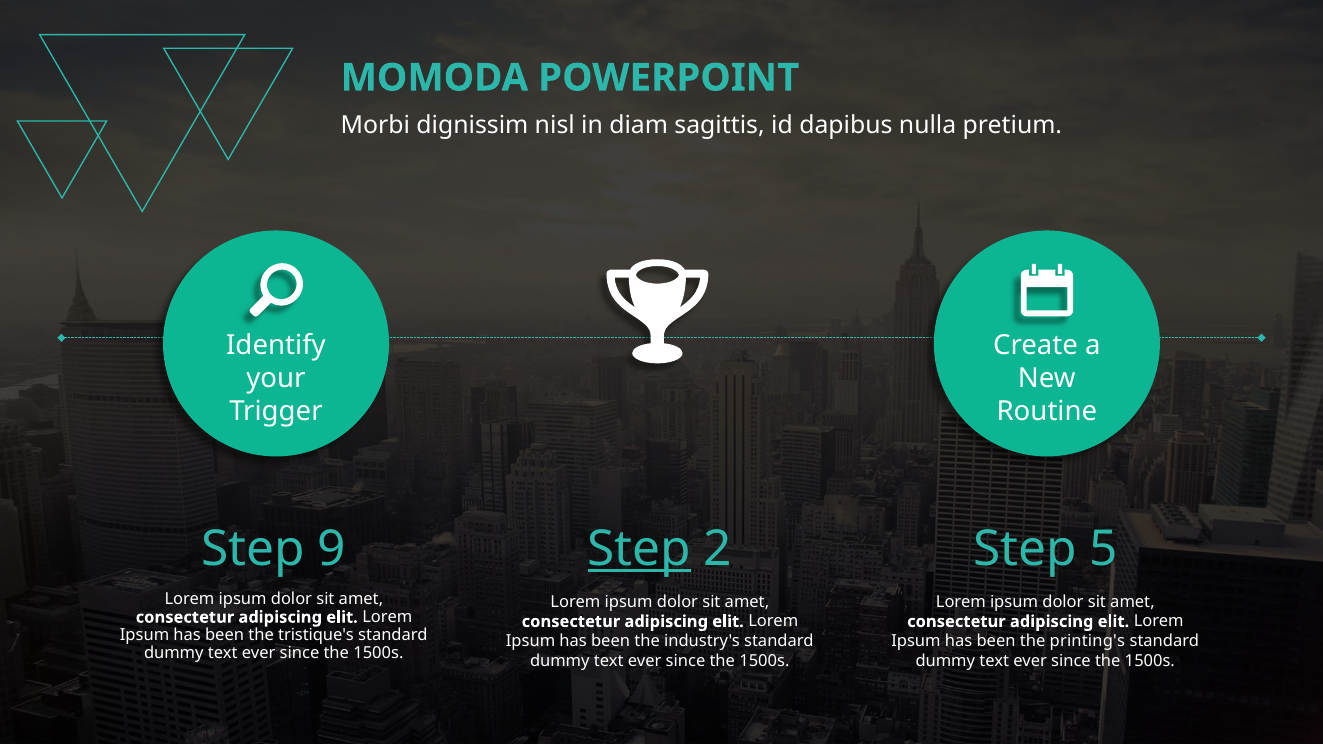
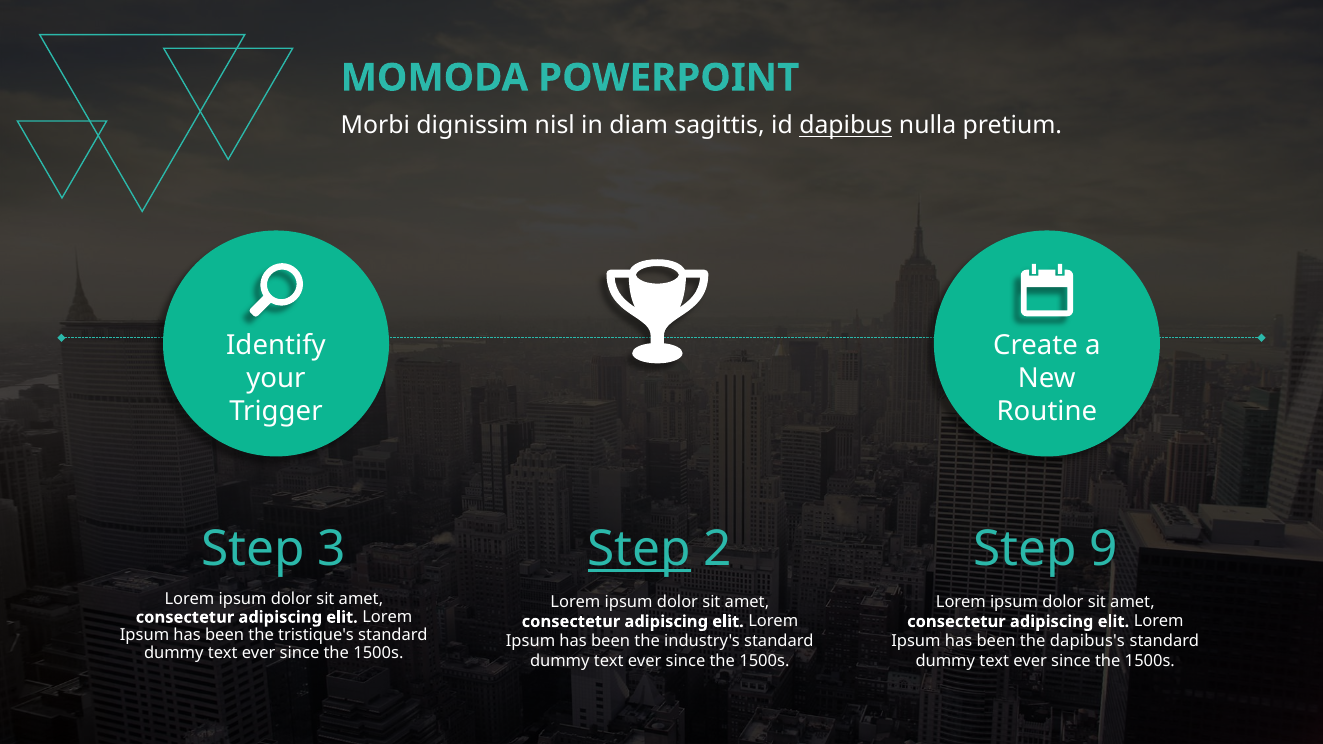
dapibus underline: none -> present (846, 126)
9: 9 -> 3 (332, 549)
5: 5 -> 9 (1104, 549)
printing's: printing's -> dapibus's (1087, 642)
